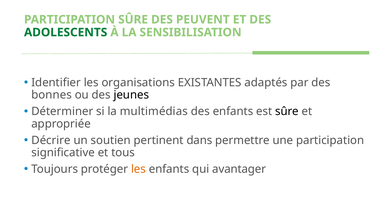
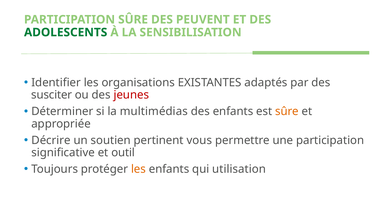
bonnes: bonnes -> susciter (52, 95)
jeunes colour: black -> red (131, 95)
sûre colour: black -> orange (287, 111)
dans: dans -> vous (199, 140)
tous: tous -> outil (123, 152)
avantager: avantager -> utilisation (239, 169)
